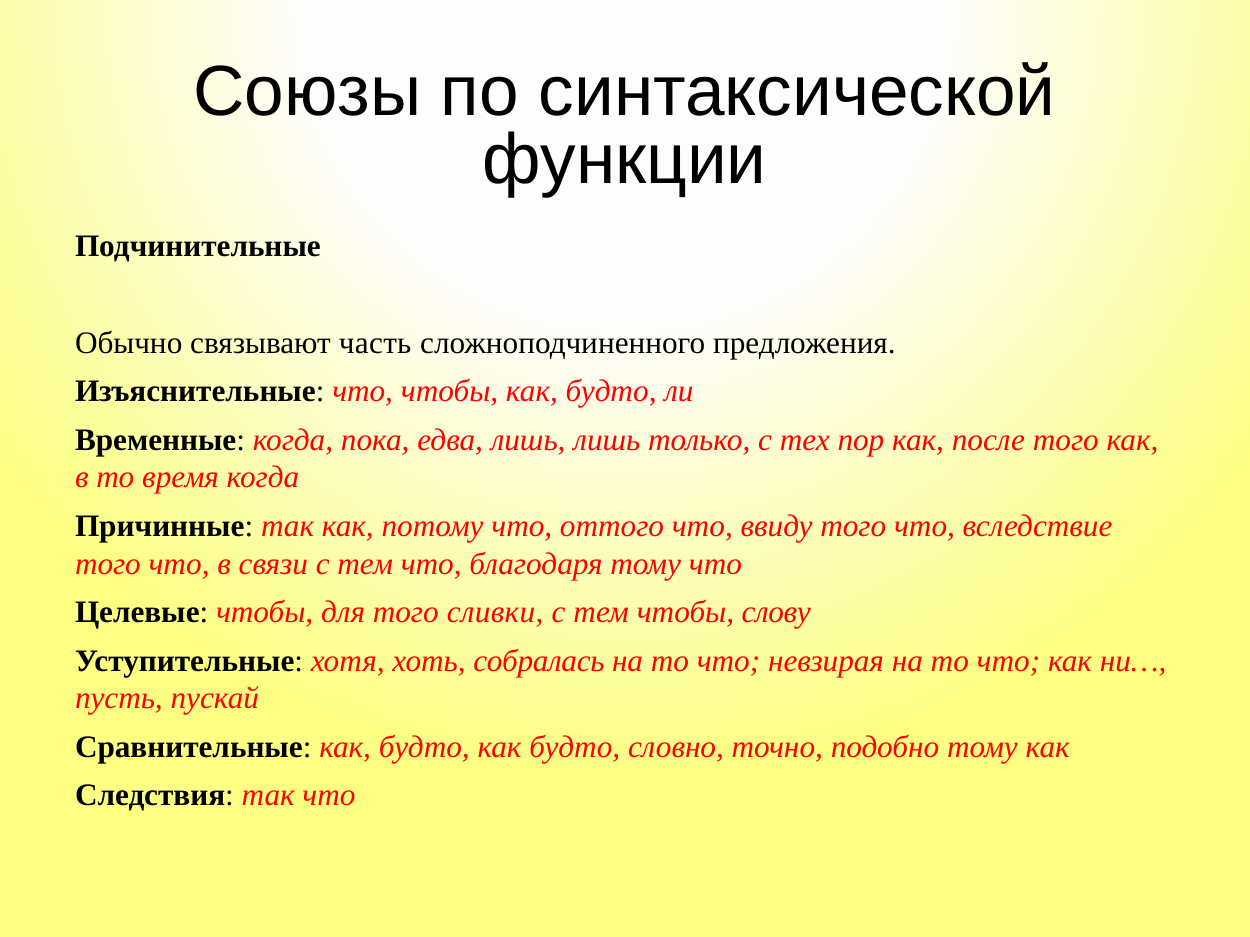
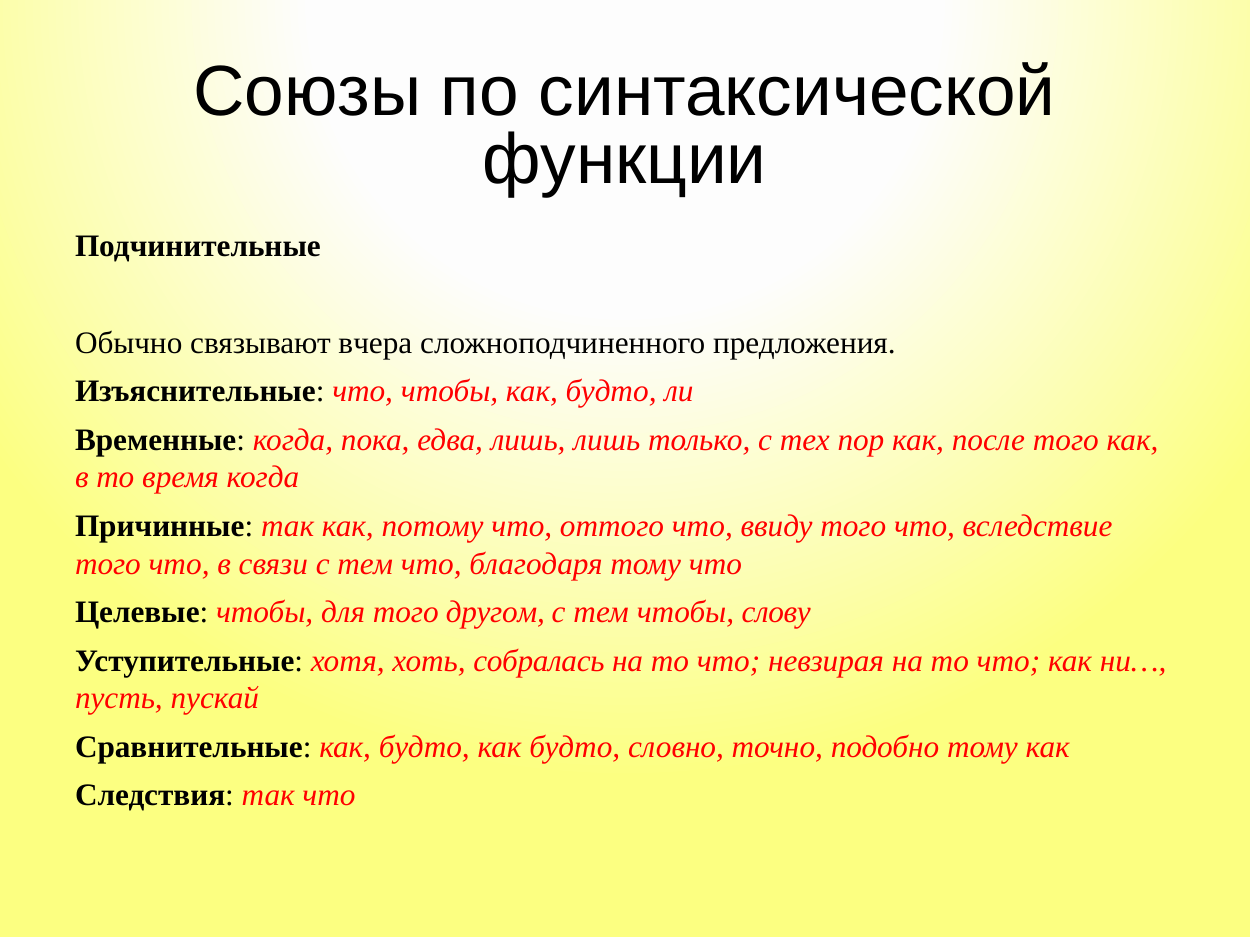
часть: часть -> вчера (375, 343)
сливки: сливки -> другом (495, 613)
